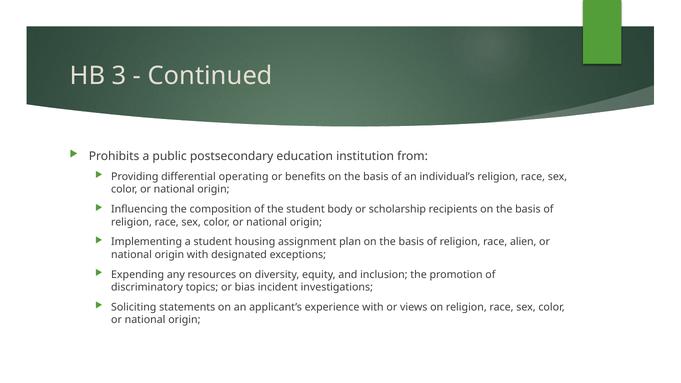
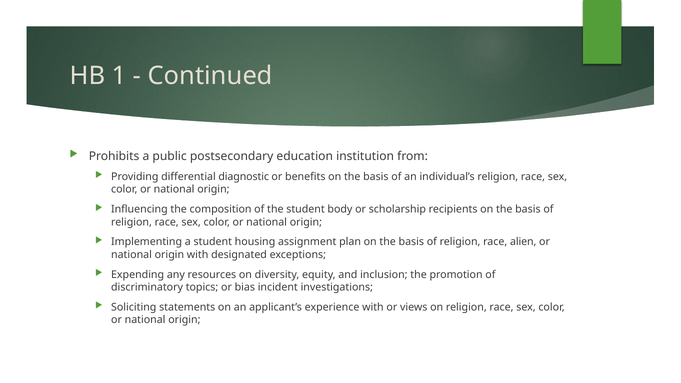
3: 3 -> 1 (119, 76)
operating: operating -> diagnostic (244, 177)
